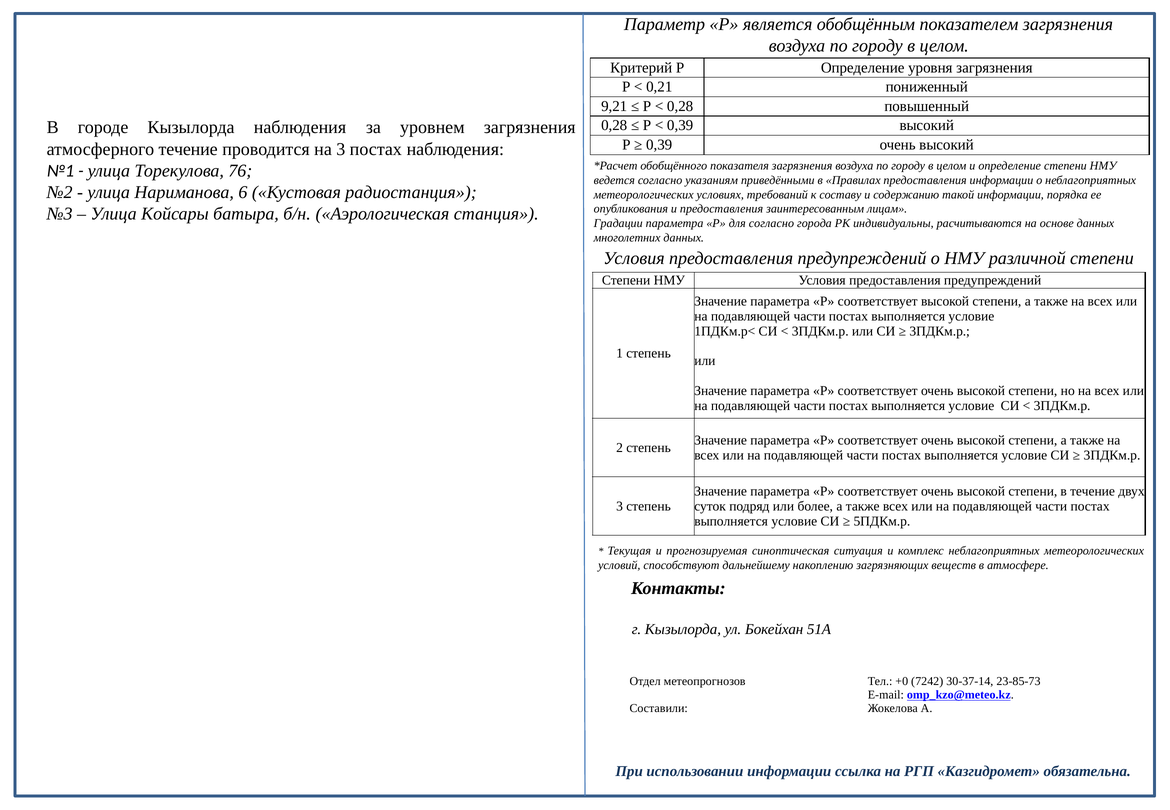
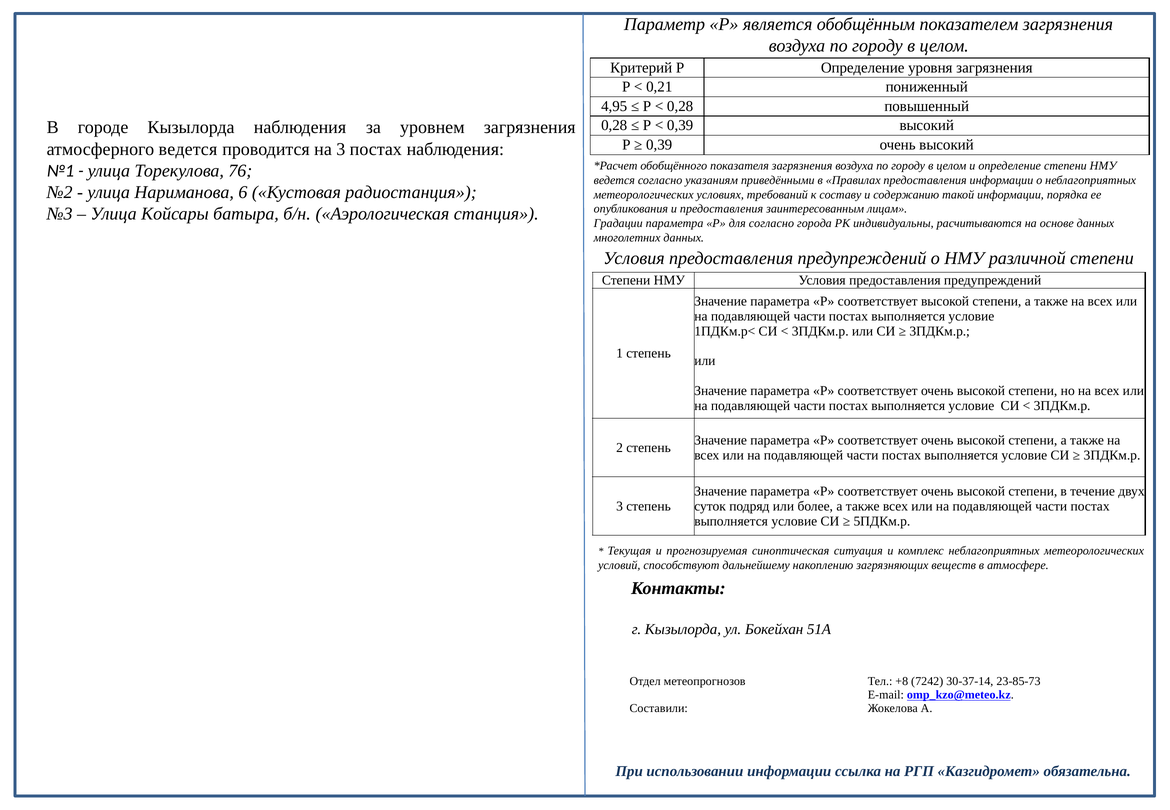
9,21: 9,21 -> 4,95 (614, 106)
атмосферного течение: течение -> ведется (188, 149)
+0: +0 -> +8 (902, 681)
